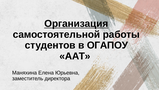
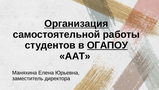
ОГАПОУ underline: none -> present (107, 45)
